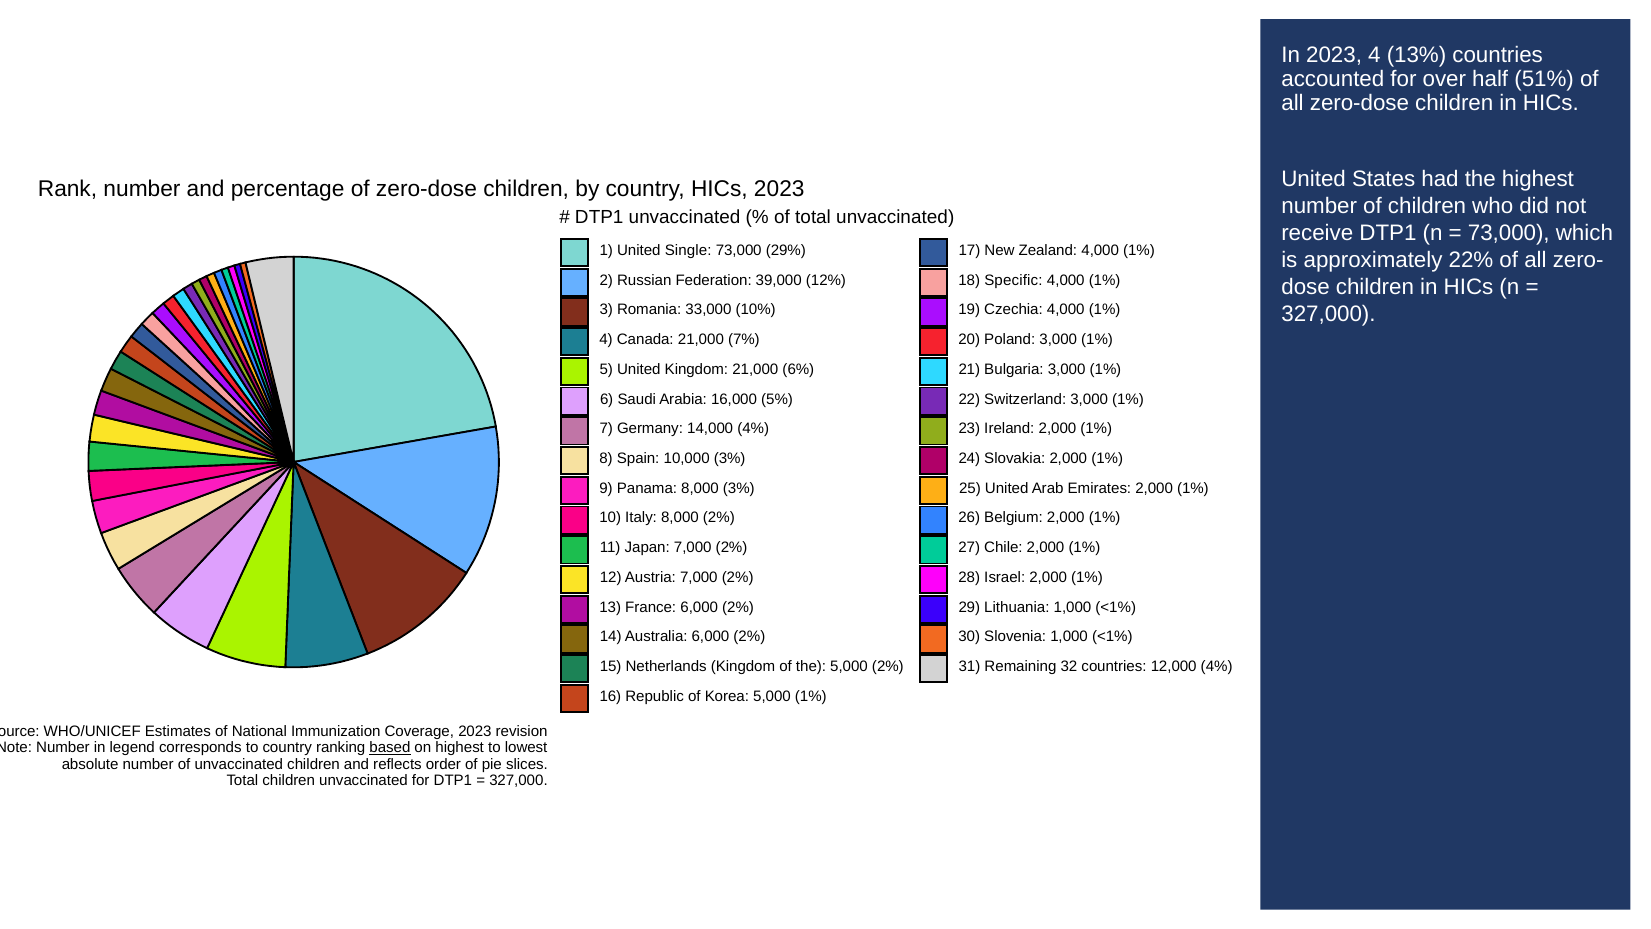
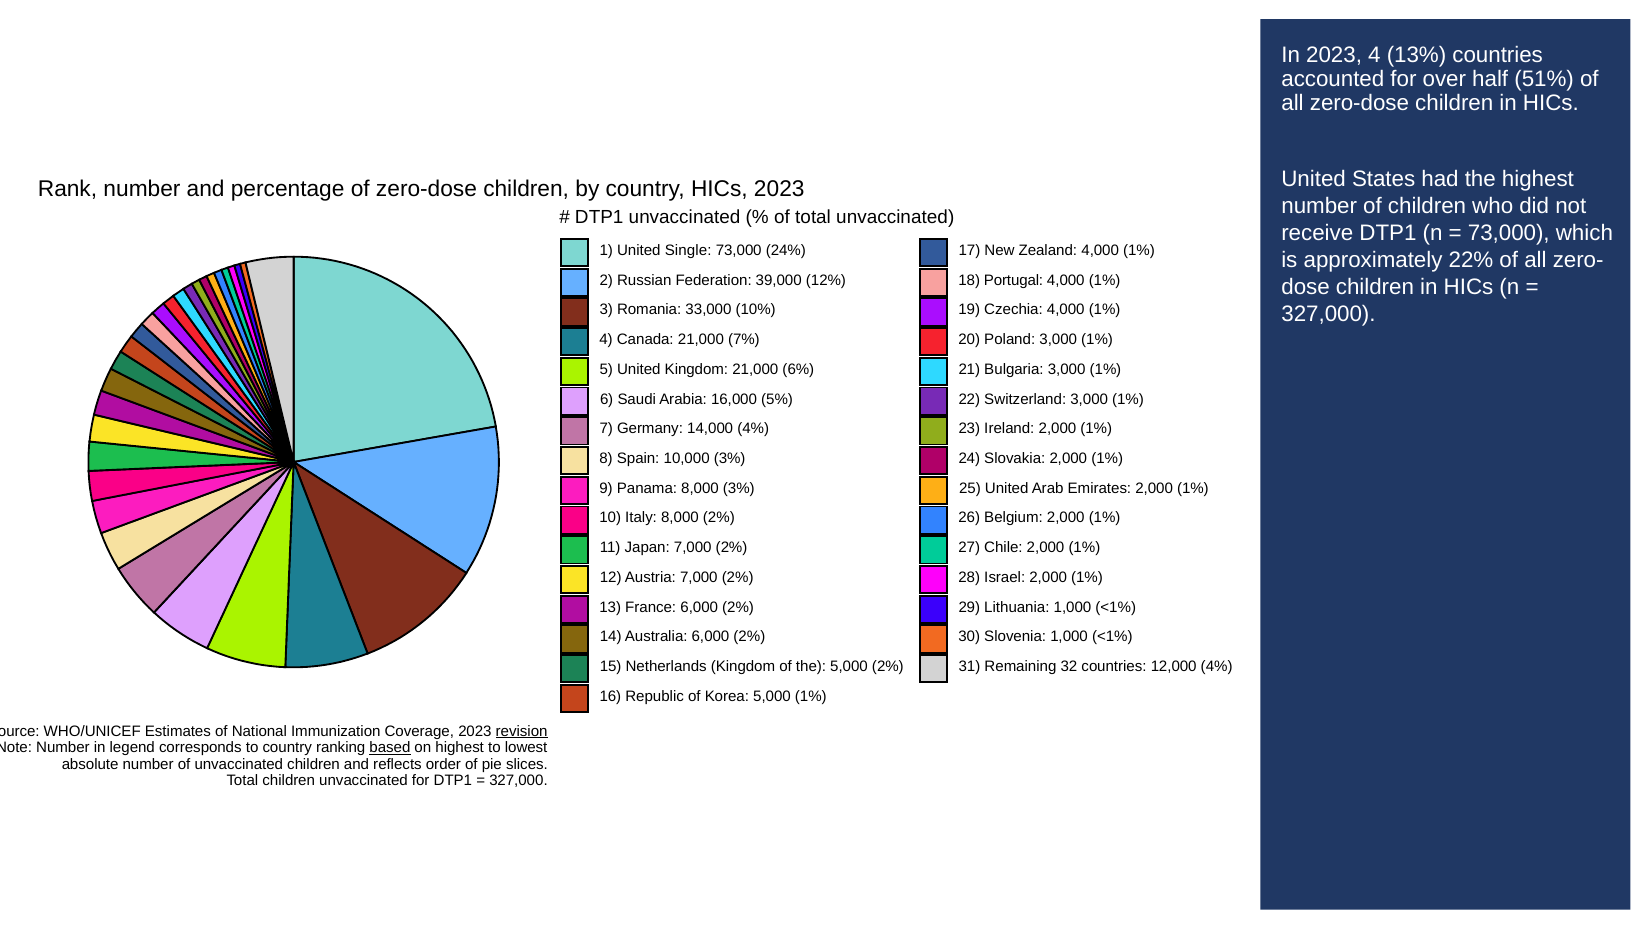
29%: 29% -> 24% (786, 250)
Specific: Specific -> Portugal (1014, 280)
revision underline: none -> present (522, 731)
